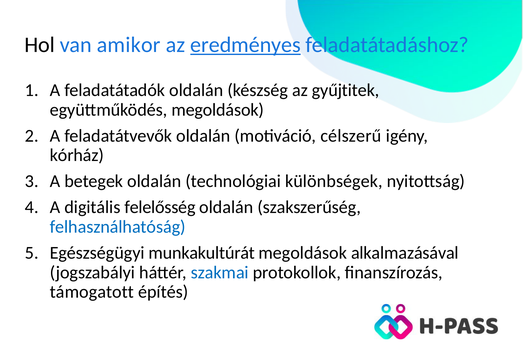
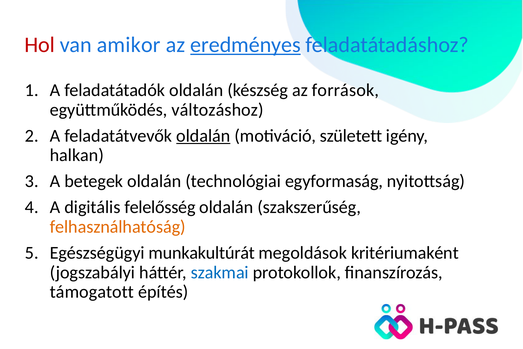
Hol colour: black -> red (40, 45)
gyűjtitek: gyűjtitek -> források (345, 90)
együttműködés megoldások: megoldások -> változáshoz (218, 110)
oldalán underline: none -> present (203, 136)
célszerű: célszerű -> született (351, 136)
kórház: kórház -> halkan (77, 155)
különbségek: különbségek -> egyformaság (334, 181)
felhasználhatóság colour: blue -> orange (118, 227)
alkalmazásával: alkalmazásával -> kritériumaként (405, 253)
